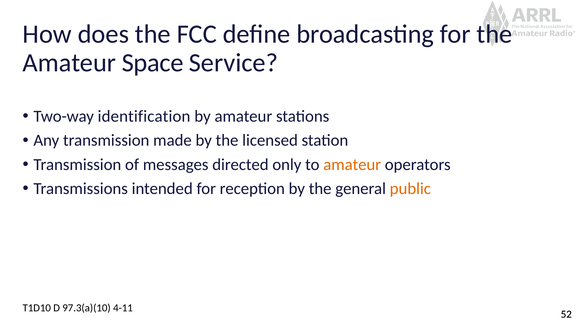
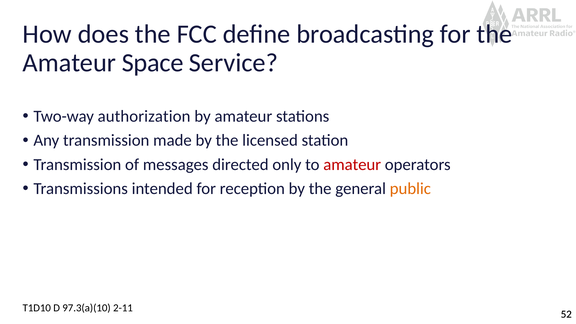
identification: identification -> authorization (144, 116)
amateur colour: orange -> red (352, 165)
4-11: 4-11 -> 2-11 (123, 308)
